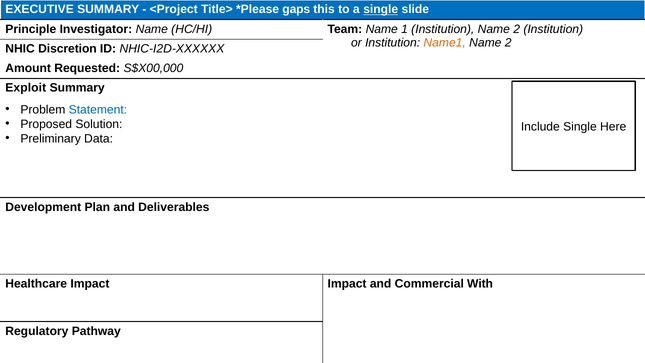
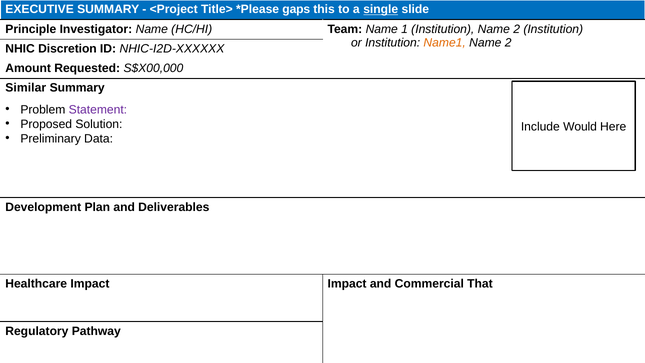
Exploit: Exploit -> Similar (26, 88)
Statement colour: blue -> purple (98, 109)
Include Single: Single -> Would (580, 127)
With: With -> That (480, 283)
